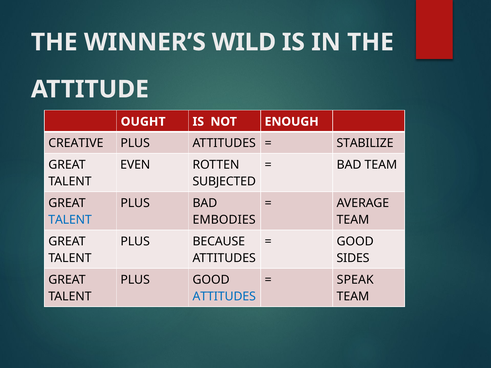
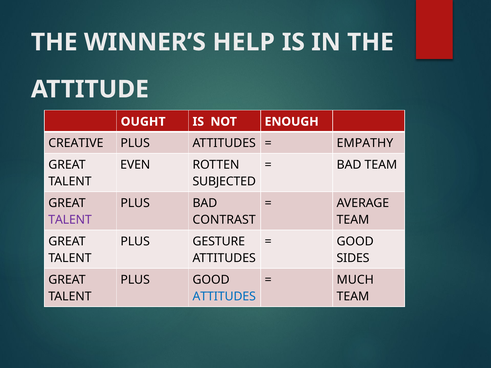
WILD: WILD -> HELP (244, 42)
STABILIZE: STABILIZE -> EMPATHY (365, 143)
TALENT colour: blue -> purple (70, 220)
EMBODIES: EMBODIES -> CONTRAST (224, 220)
BECAUSE: BECAUSE -> GESTURE (219, 242)
SPEAK: SPEAK -> MUCH (355, 280)
